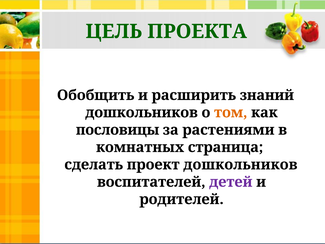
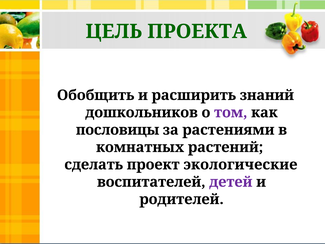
том colour: orange -> purple (231, 112)
страница: страница -> растений (226, 147)
проект дошкольников: дошкольников -> экологические (240, 164)
